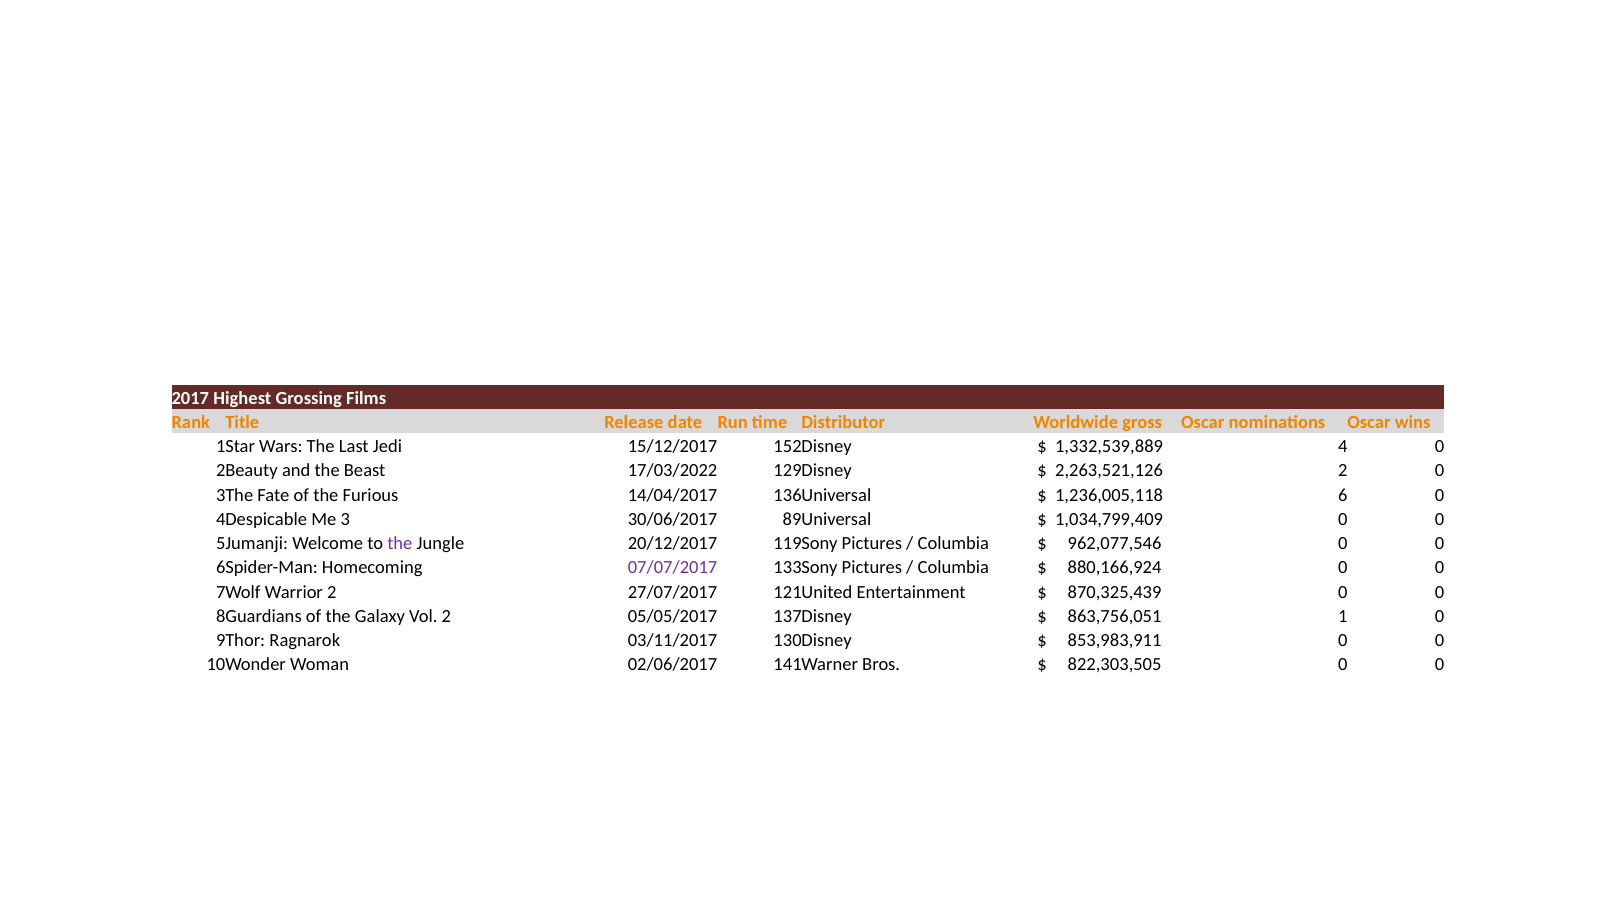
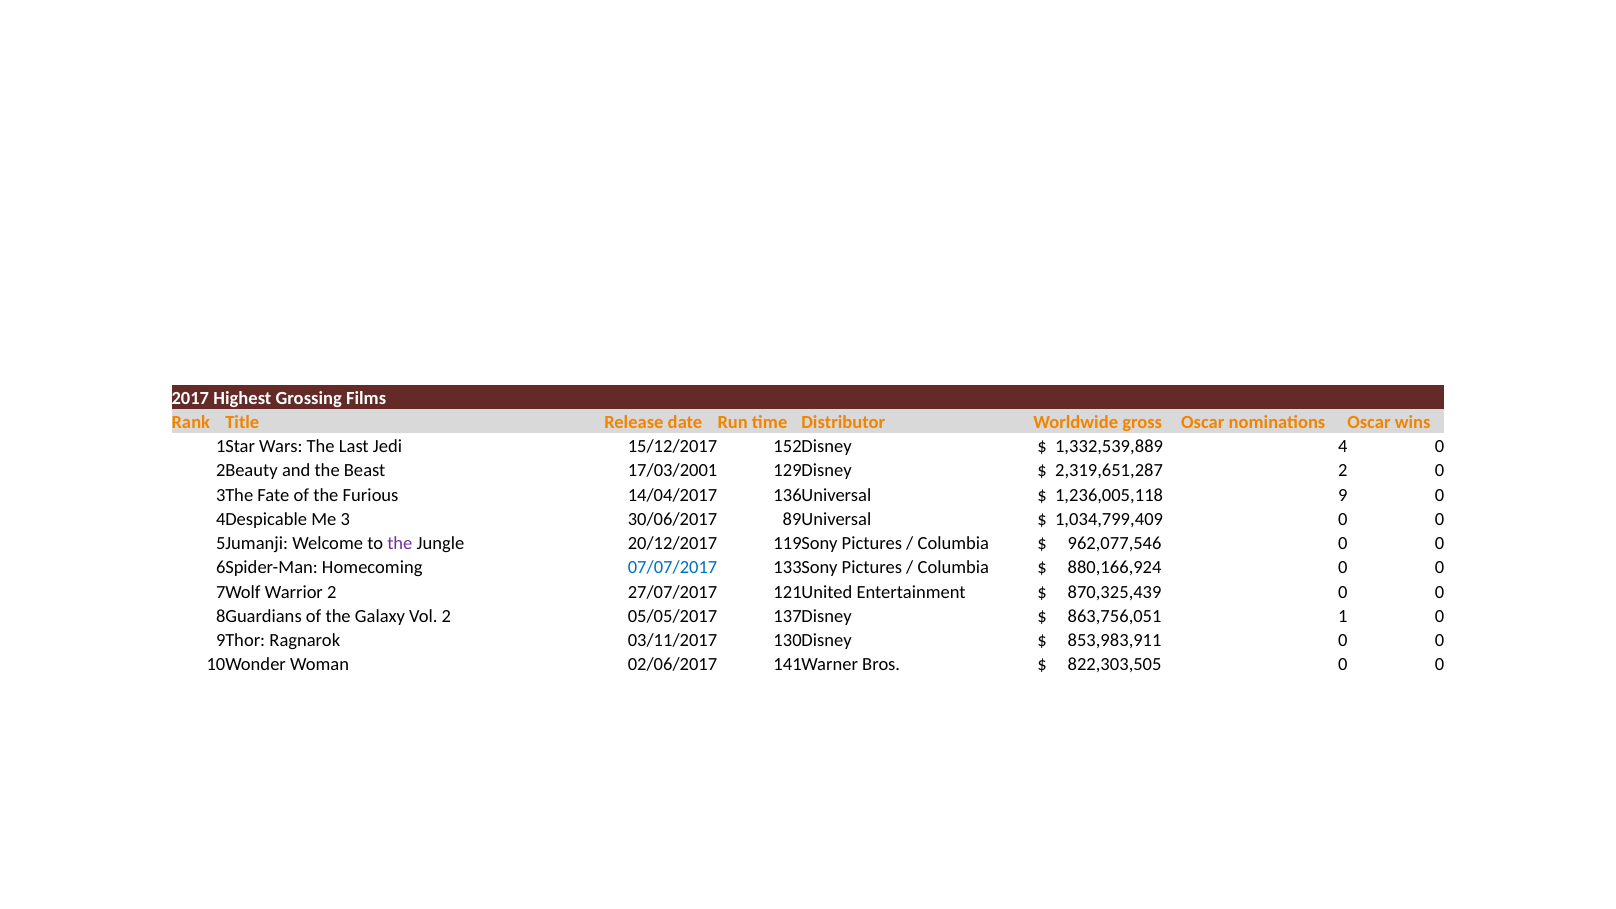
17/03/2022: 17/03/2022 -> 17/03/2001 (673, 471)
2,263,521,126: 2,263,521,126 -> 2,319,651,287 (1109, 471)
6: 6 -> 9 (1343, 495)
07/07/2017 colour: purple -> blue (673, 568)
